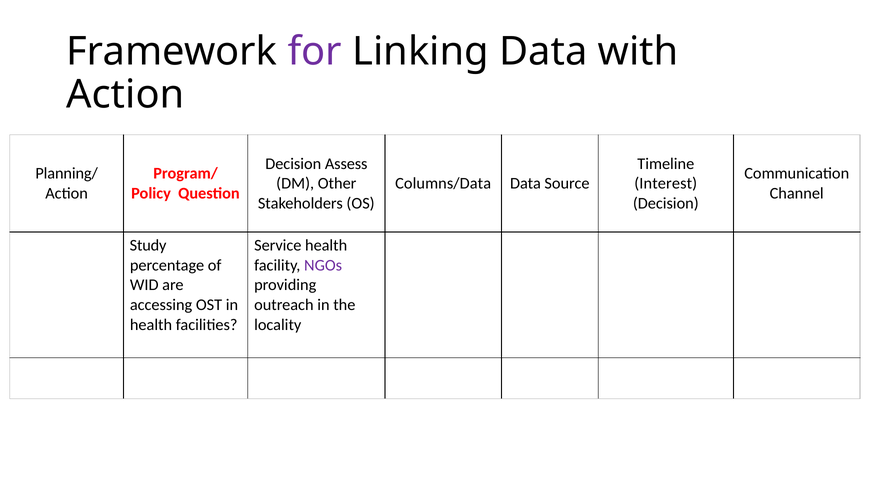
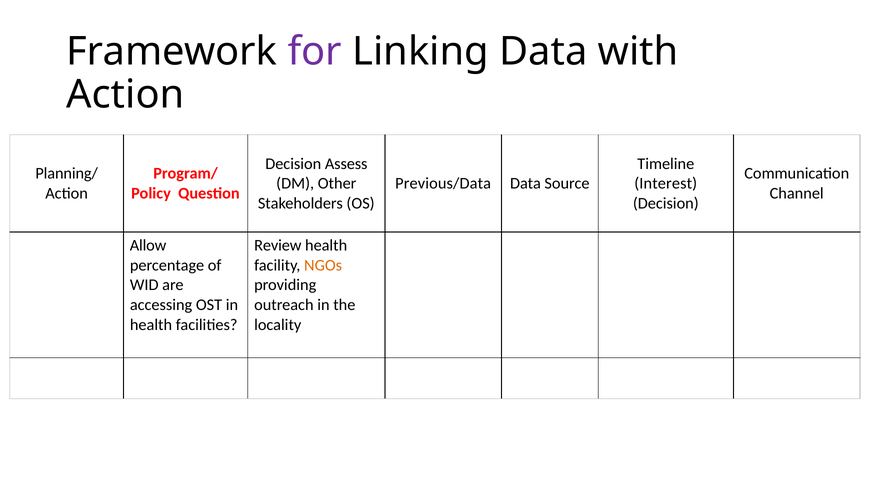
Columns/Data: Columns/Data -> Previous/Data (443, 184)
Study: Study -> Allow (148, 245)
Service: Service -> Review (278, 245)
NGOs colour: purple -> orange (323, 265)
